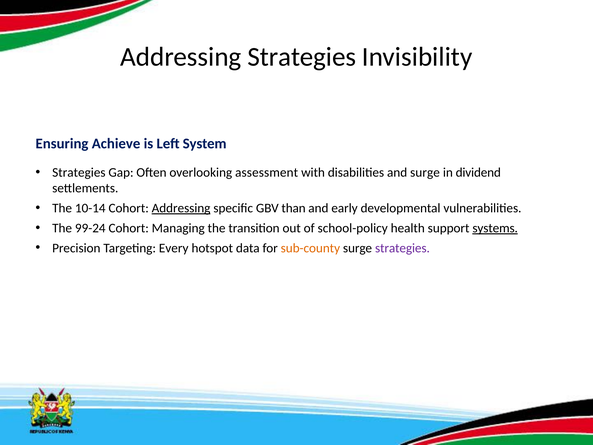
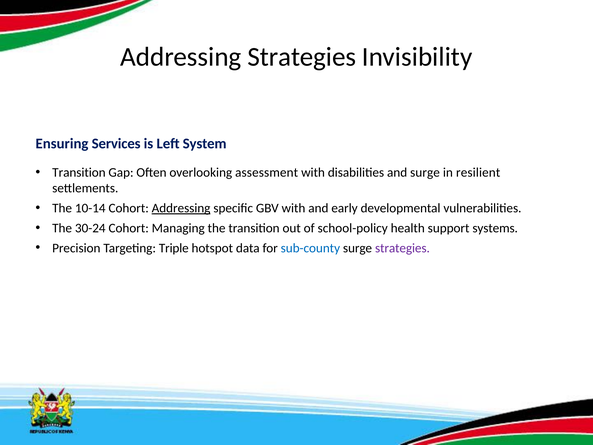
Achieve: Achieve -> Services (116, 143)
Strategies: Strategies -> Transition (79, 172)
dividend: dividend -> resilient (478, 172)
GBV than: than -> with (294, 208)
99-24: 99-24 -> 30-24 (90, 228)
systems underline: present -> none (495, 228)
Every: Every -> Triple (174, 248)
sub-county colour: orange -> blue (310, 248)
